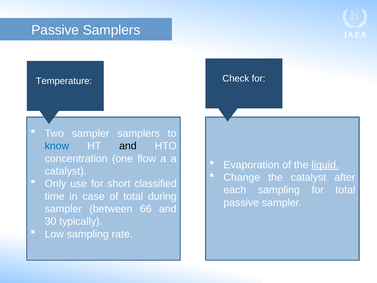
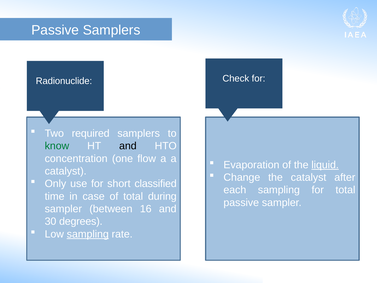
Temperature: Temperature -> Radionuclide (64, 81)
Two sampler: sampler -> required (91, 133)
know colour: blue -> green (57, 146)
66: 66 -> 16 (146, 209)
typically: typically -> degrees (81, 221)
sampling underline: none -> present (88, 234)
